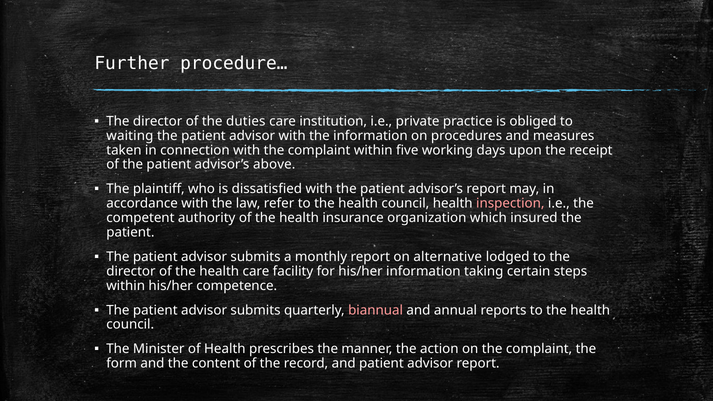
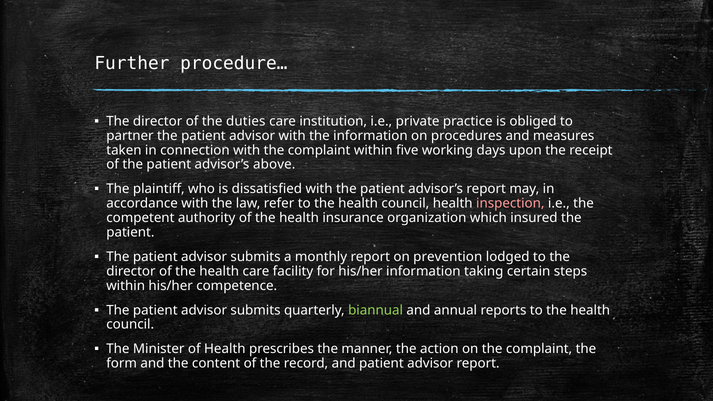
waiting: waiting -> partner (130, 136)
alternative: alternative -> prevention (448, 257)
biannual colour: pink -> light green (376, 310)
